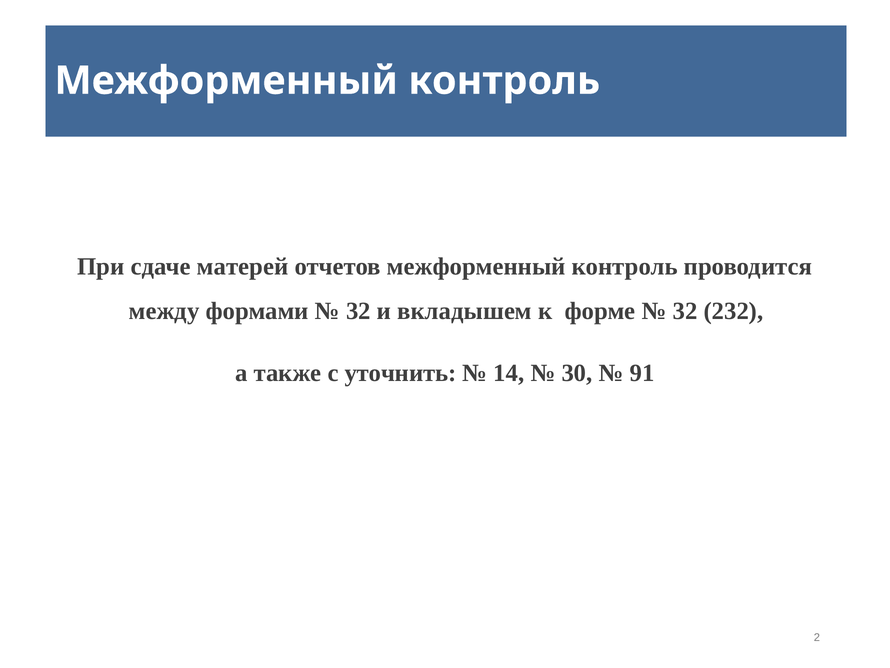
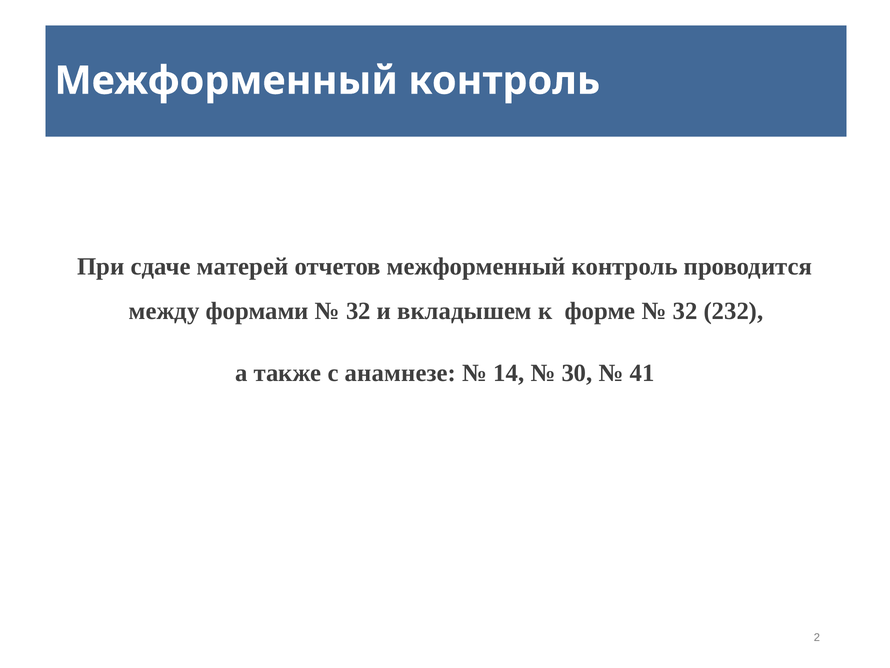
уточнить: уточнить -> анамнезе (400, 373)
91: 91 -> 41 (642, 373)
